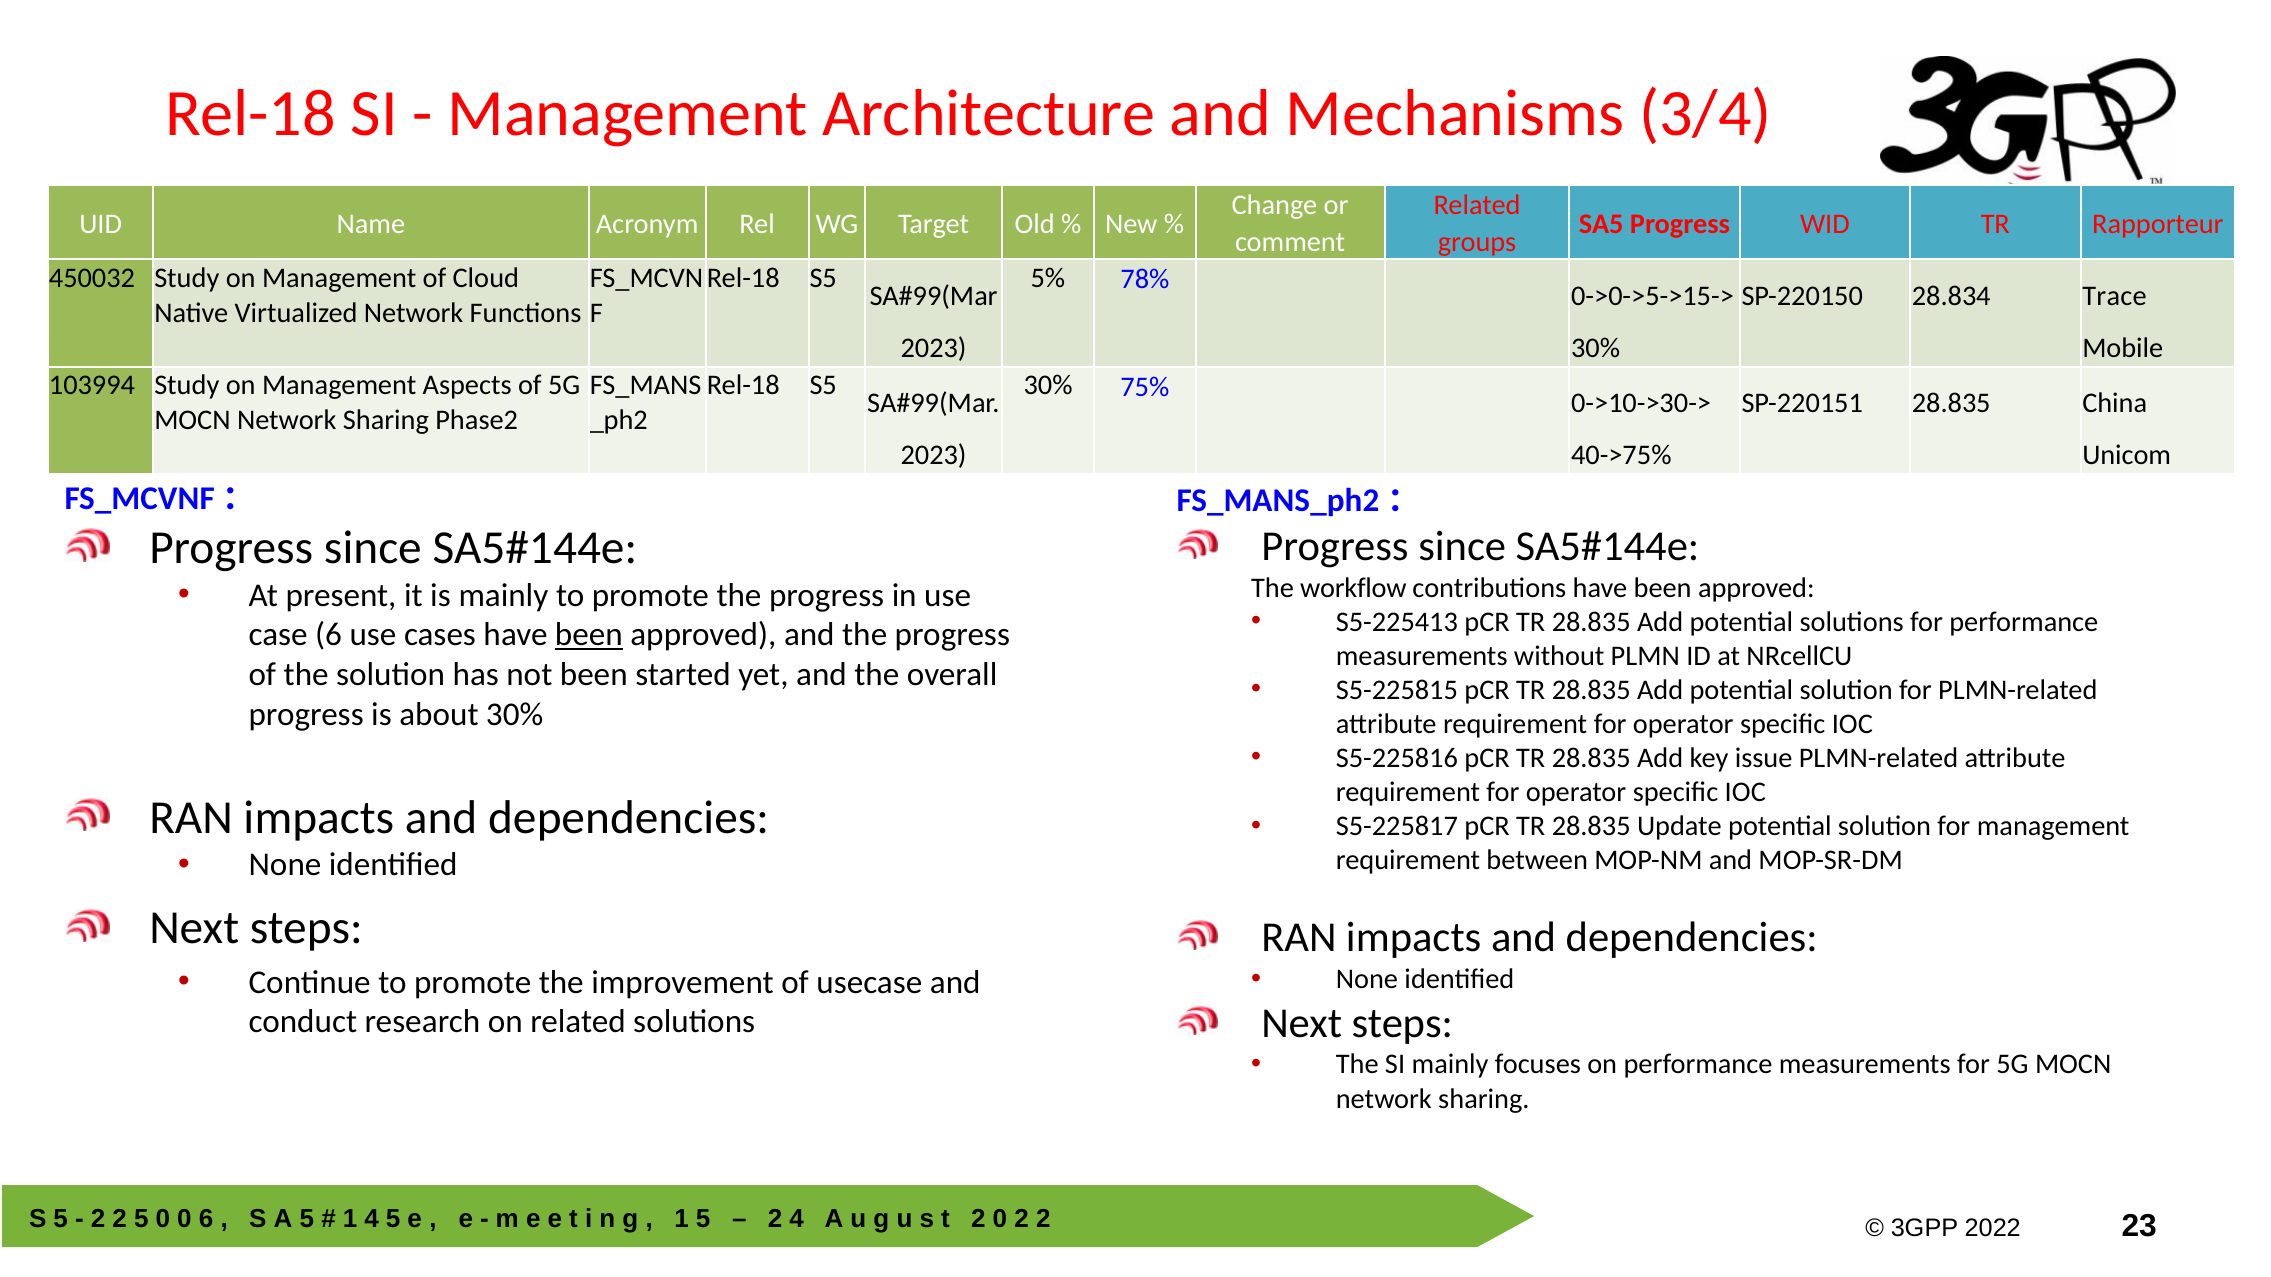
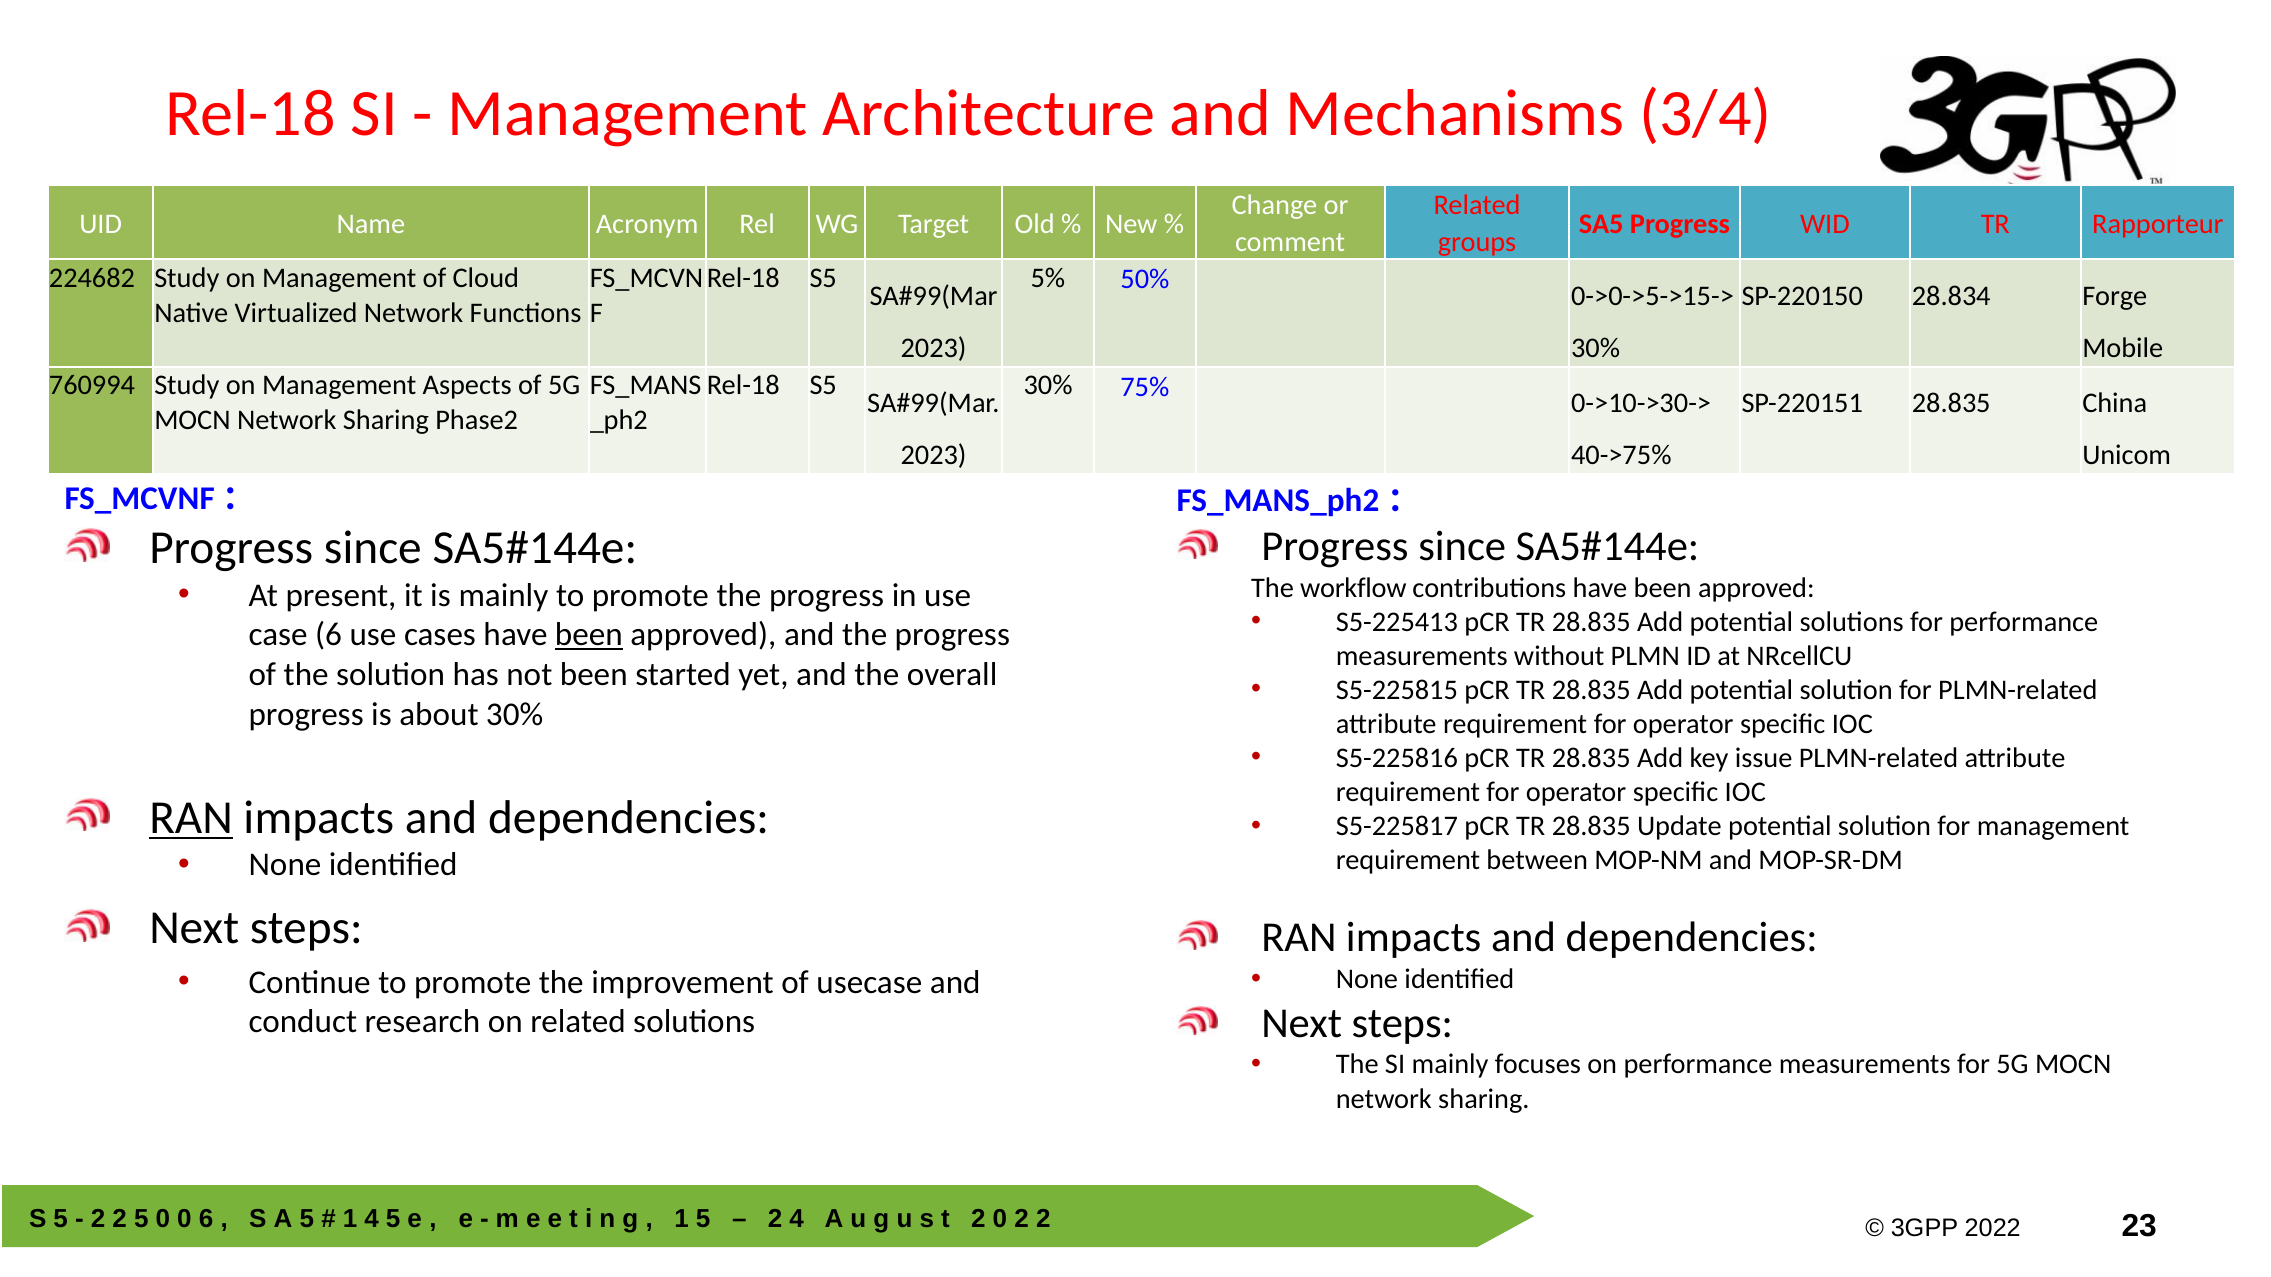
450032: 450032 -> 224682 (92, 278)
78%: 78% -> 50% (1145, 280)
Trace: Trace -> Forge (2115, 296)
103994: 103994 -> 760994 (92, 386)
RAN underline: none -> present (191, 818)
